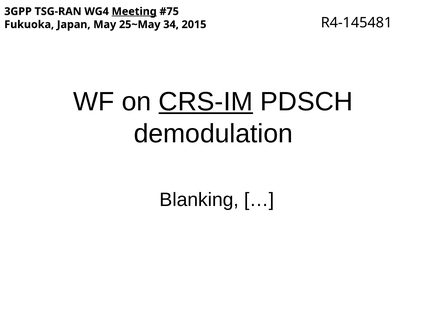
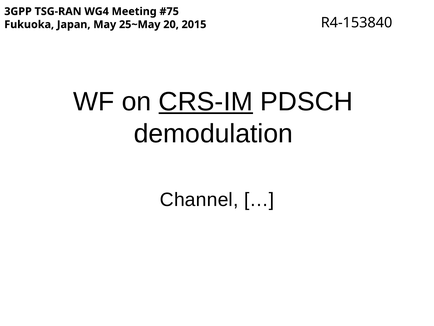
Meeting underline: present -> none (134, 11)
R4-145481: R4-145481 -> R4-153840 (357, 23)
34: 34 -> 20 (171, 24)
Blanking: Blanking -> Channel (199, 200)
